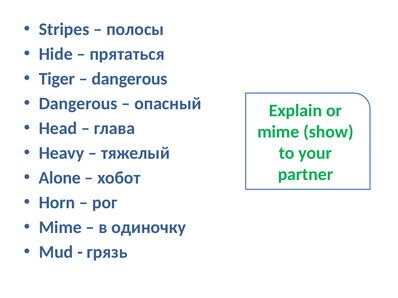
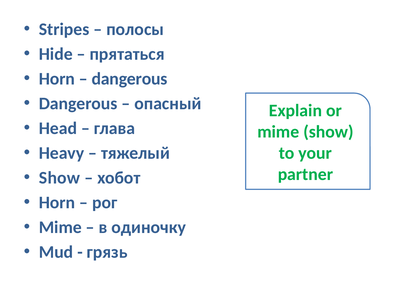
Tiger: Tiger -> Horn (57, 79)
Alone: Alone -> Show (60, 178)
